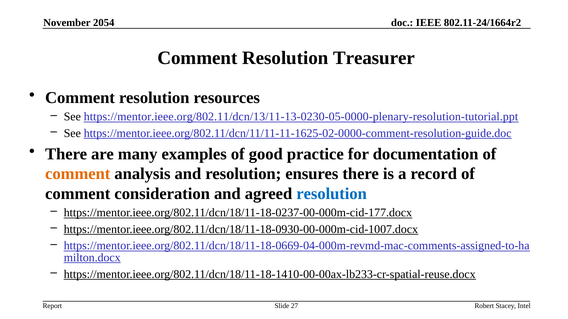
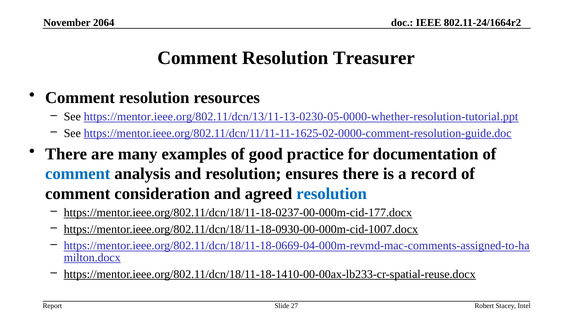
2054: 2054 -> 2064 (104, 23)
https://mentor.ieee.org/802.11/dcn/13/11-13-0230-05-0000-plenary-resolution-tutorial.ppt: https://mentor.ieee.org/802.11/dcn/13/11-13-0230-05-0000-plenary-resolution-tutorial.ppt -> https://mentor.ieee.org/802.11/dcn/13/11-13-0230-05-0000-whether-resolution-tutorial.ppt (301, 117)
comment colour: orange -> blue (78, 174)
